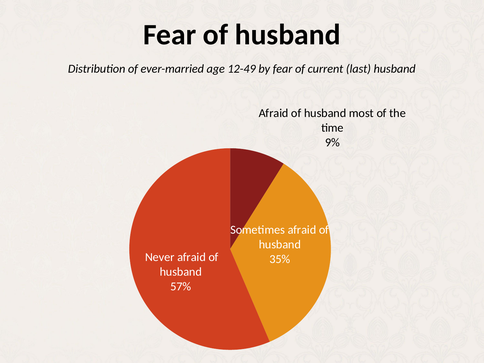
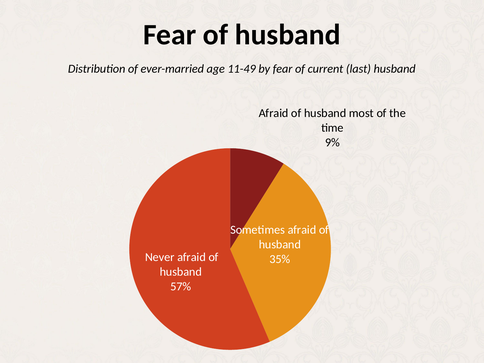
12-49: 12-49 -> 11-49 (242, 69)
